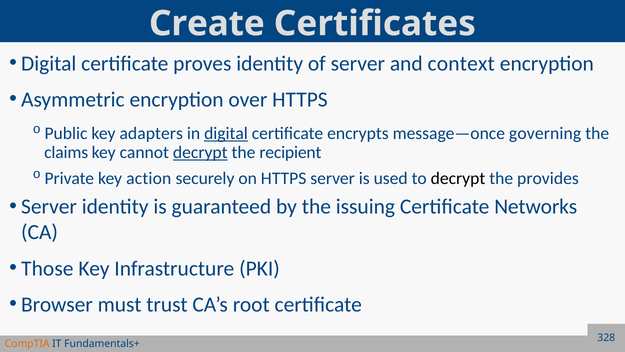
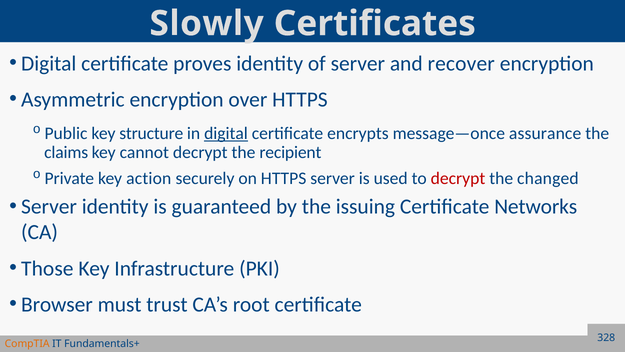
Create: Create -> Slowly (207, 24)
context: context -> recover (461, 63)
adapters: adapters -> structure (151, 133)
governing: governing -> assurance (545, 133)
decrypt underline: present -> none (200, 152)
decrypt colour: black -> red (458, 178)
provides: provides -> changed (548, 178)
